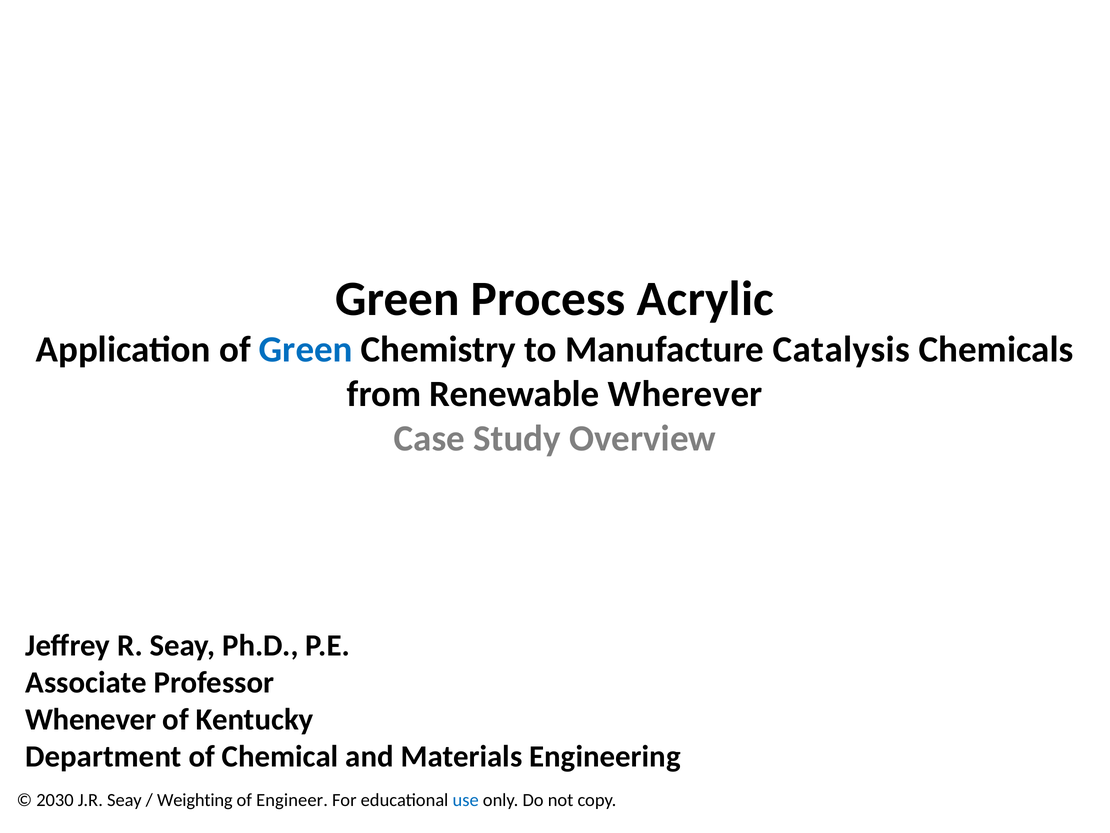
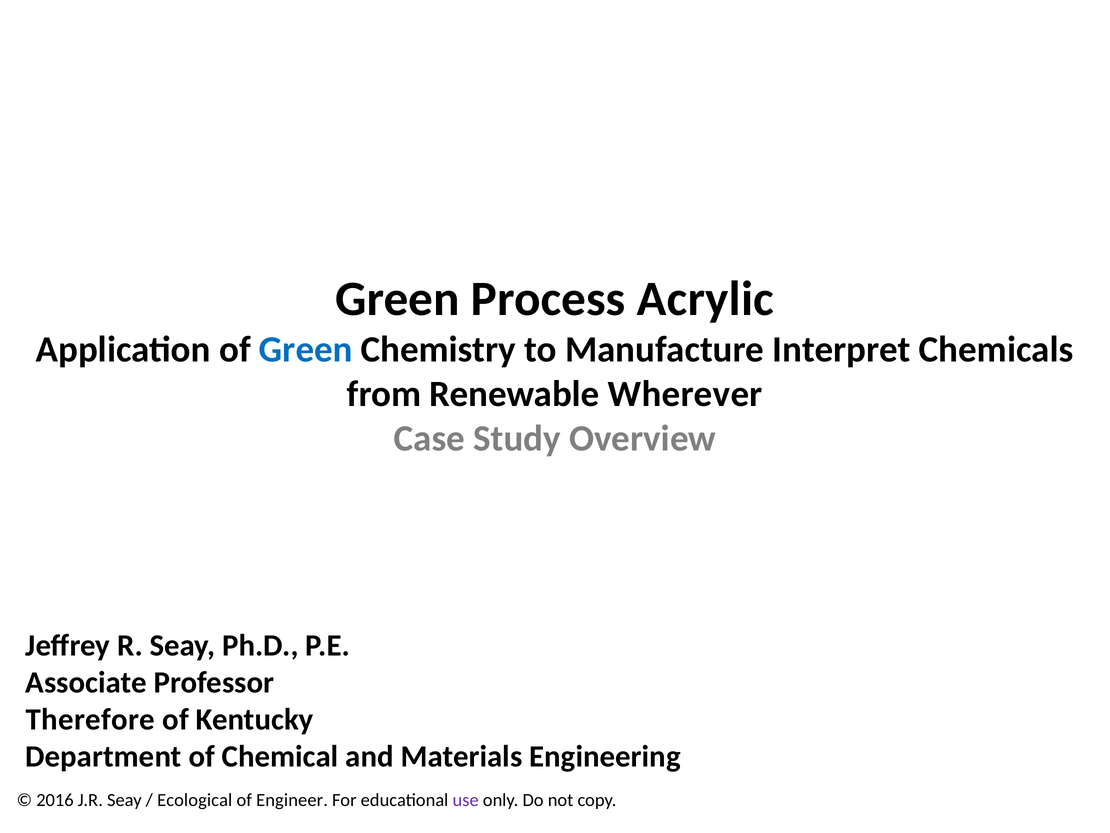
Catalysis: Catalysis -> Interpret (842, 349)
Whenever: Whenever -> Therefore (90, 719)
2030: 2030 -> 2016 (55, 800)
Weighting: Weighting -> Ecological (195, 800)
use colour: blue -> purple (466, 800)
